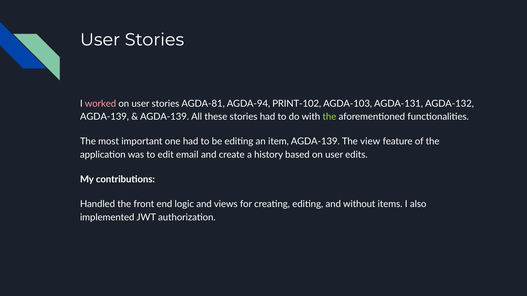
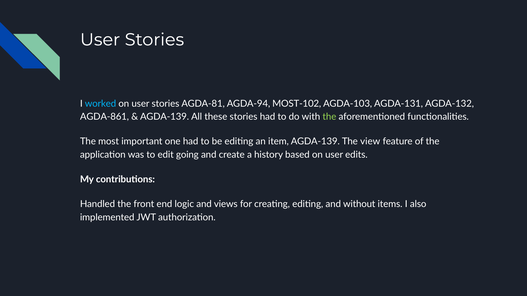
worked colour: pink -> light blue (100, 104)
PRINT-102: PRINT-102 -> MOST-102 (297, 104)
AGDA-139: AGDA-139 -> AGDA-861 (104, 117)
email: email -> going (187, 155)
